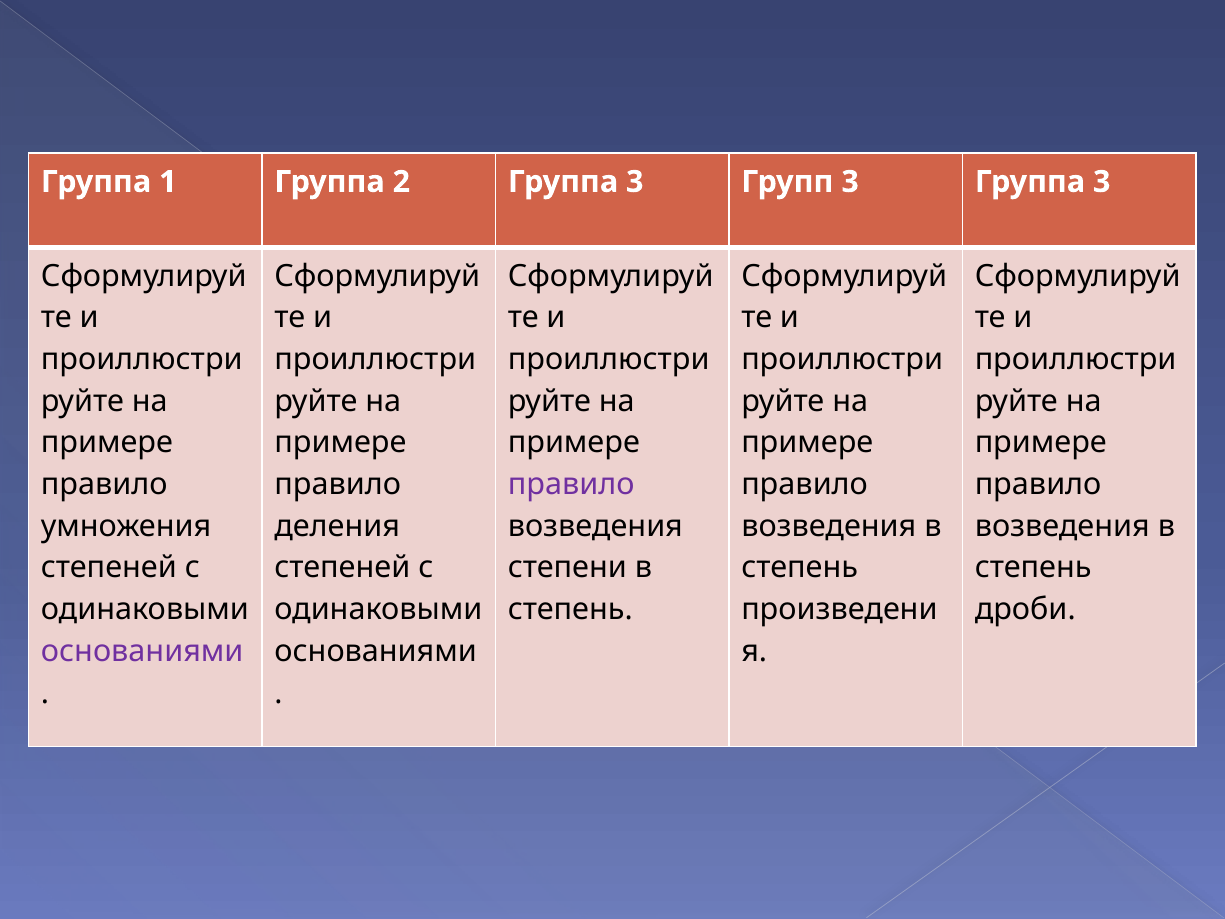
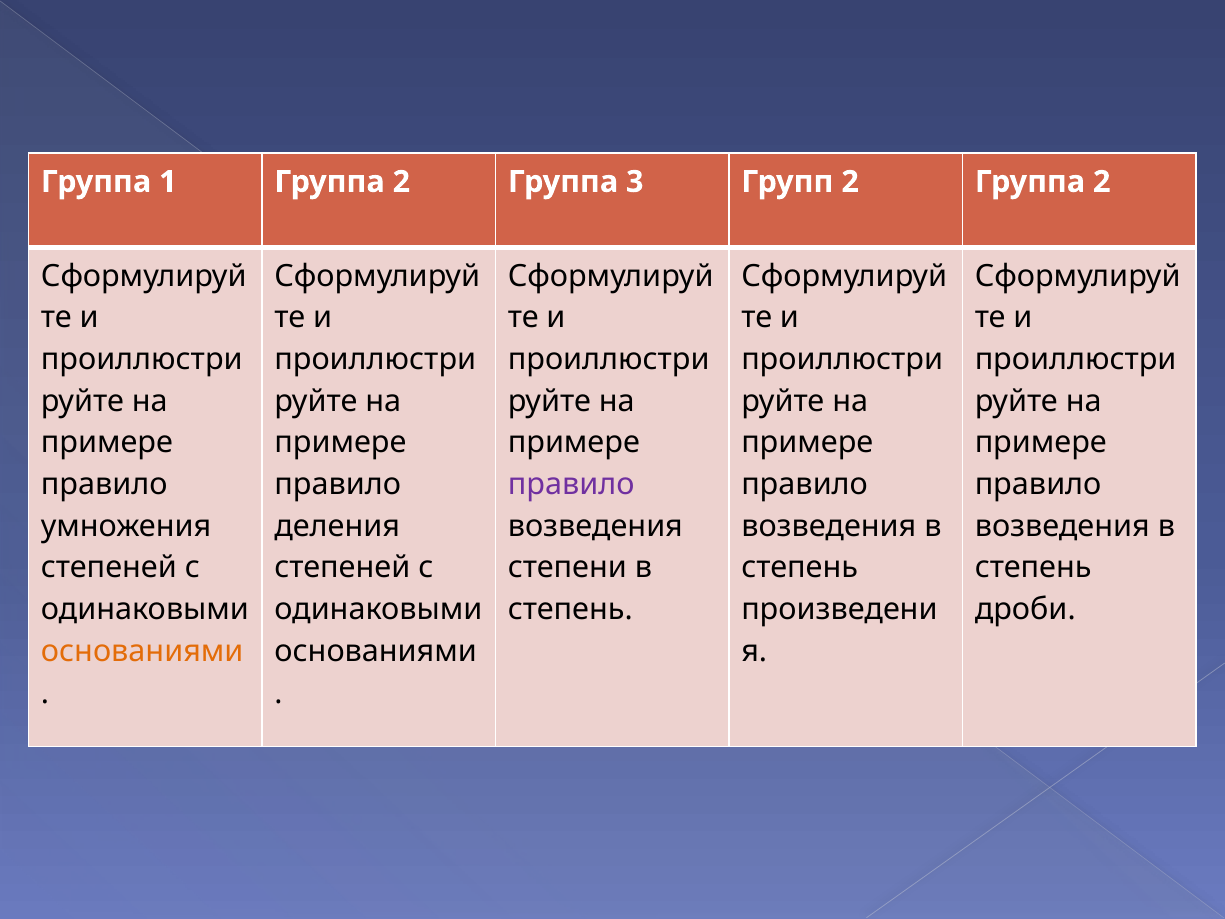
Групп 3: 3 -> 2 (850, 182)
3: 3 -> 2 (1102, 182)
основаниями colour: purple -> orange (142, 651)
